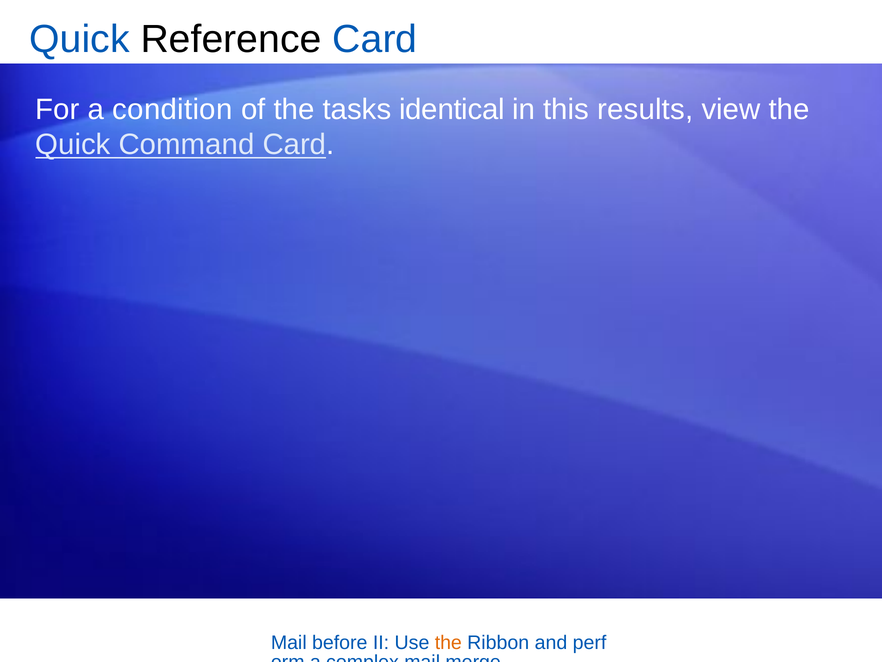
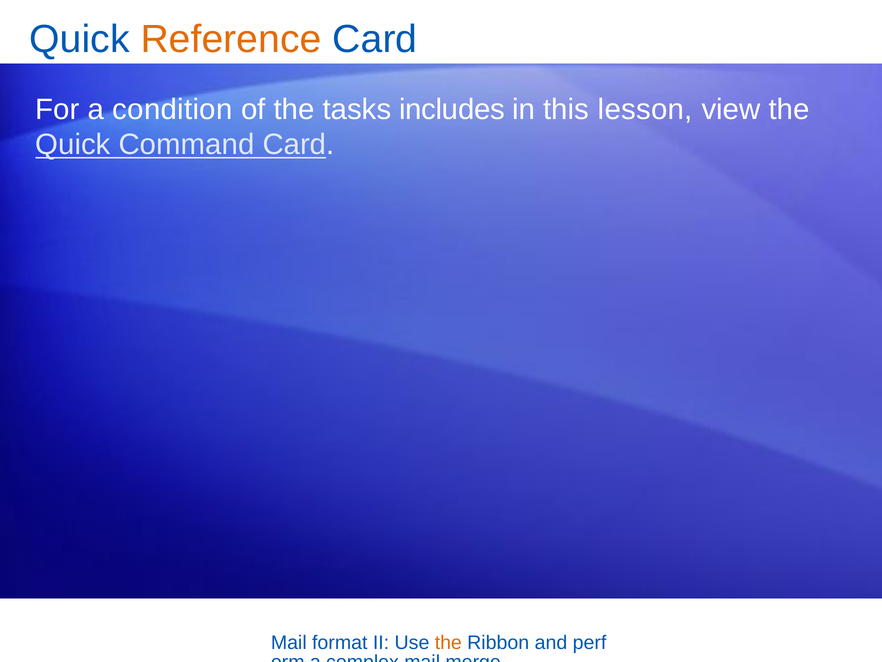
Reference colour: black -> orange (231, 39)
identical: identical -> includes (452, 109)
results: results -> lesson (645, 109)
before: before -> format (340, 642)
